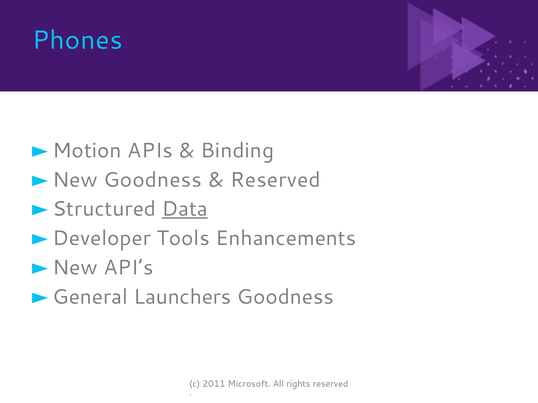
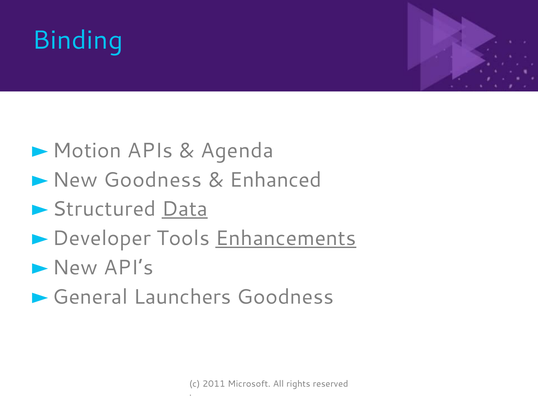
Phones: Phones -> Binding (78, 40)
Binding: Binding -> Agenda (237, 151)
Reserved: Reserved -> Enhanced (276, 180)
Enhancements underline: none -> present (286, 239)
